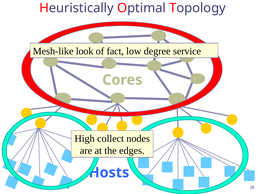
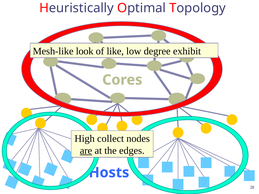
fact: fact -> like (115, 51)
service: service -> exhibit (187, 51)
are underline: none -> present (86, 151)
